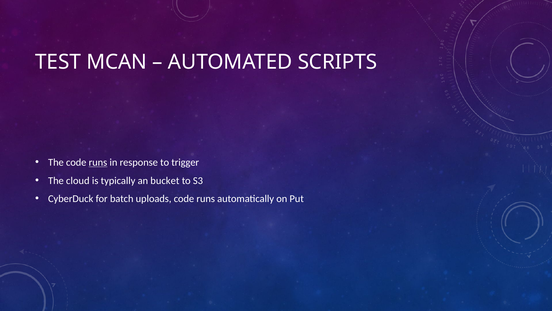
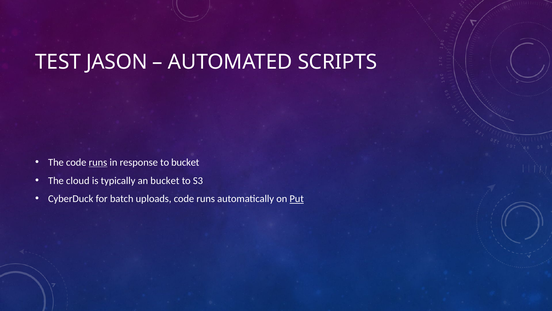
MCAN: MCAN -> JASON (117, 62)
to trigger: trigger -> bucket (185, 162)
Put underline: none -> present (297, 198)
